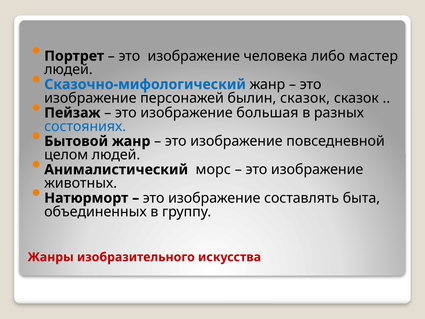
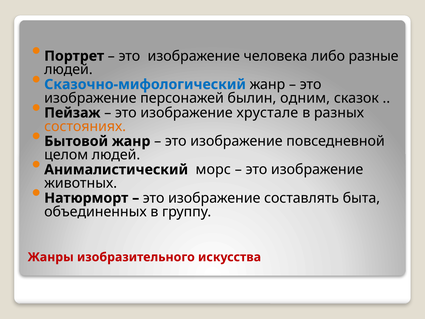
мастер: мастер -> разные (374, 56)
былин сказок: сказок -> одним (305, 98)
большая: большая -> хрустале (267, 113)
состояниях colour: blue -> orange (85, 126)
